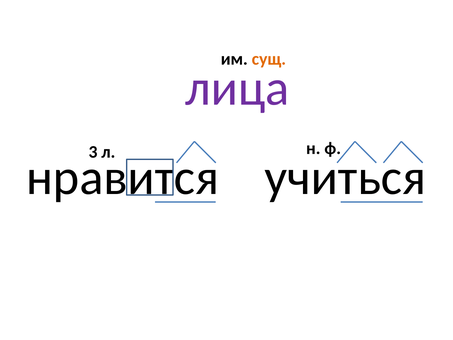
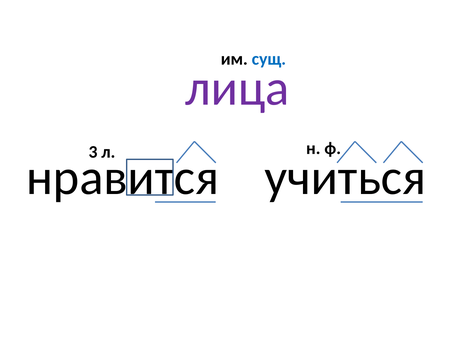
сущ colour: orange -> blue (269, 59)
